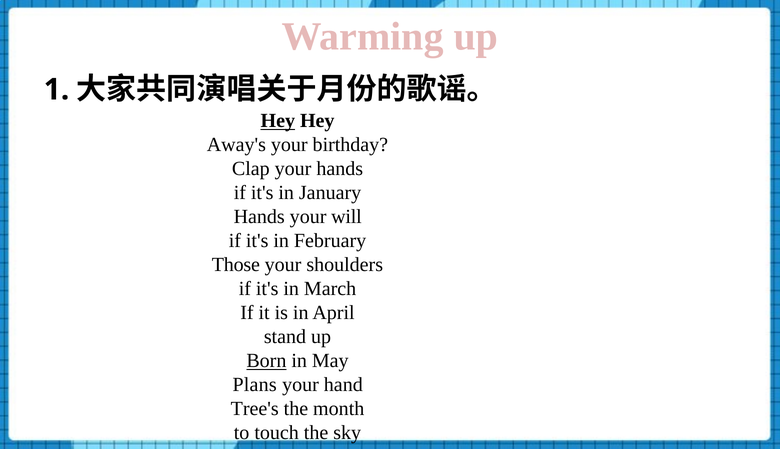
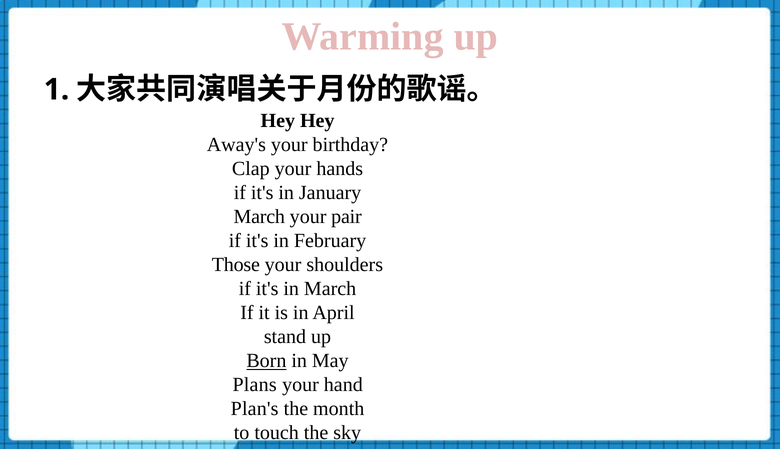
Hey underline: present -> none (278, 121)
Hands: Hands -> March (259, 217)
will: will -> pair (346, 217)
Tree's: Tree's -> Plan's (255, 409)
